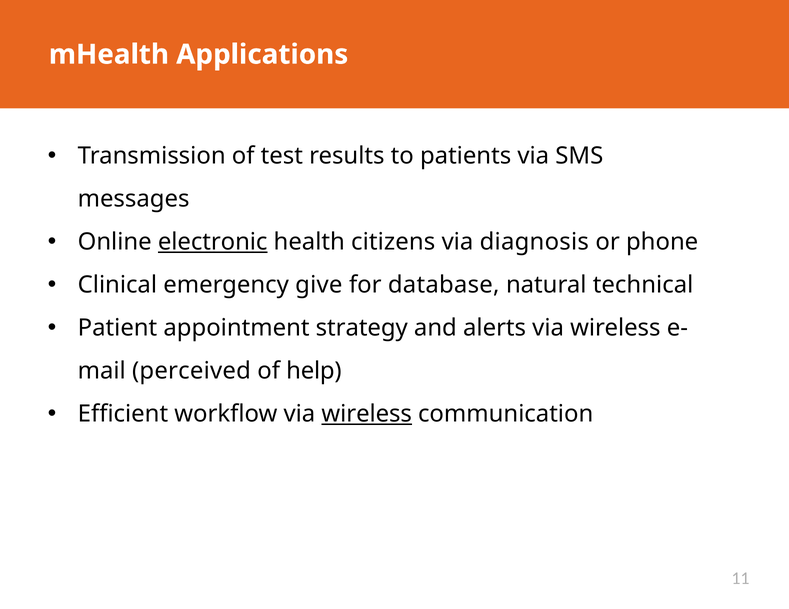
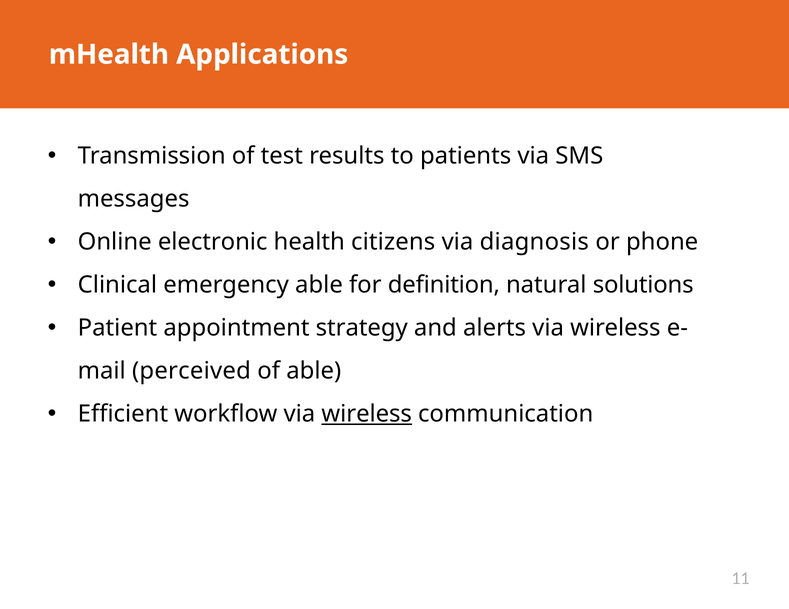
electronic underline: present -> none (213, 242)
emergency give: give -> able (319, 285)
database: database -> definition (444, 285)
technical: technical -> solutions (643, 285)
of help: help -> able (314, 371)
